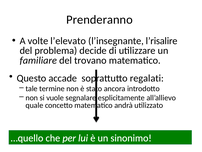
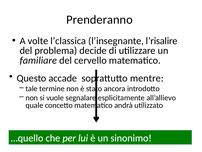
l’elevato: l’elevato -> l’classica (68, 41)
trovano: trovano -> cervello (90, 60)
regalati: regalati -> mentre (147, 78)
